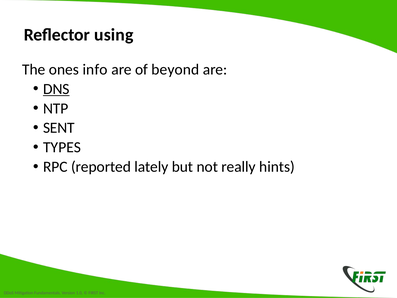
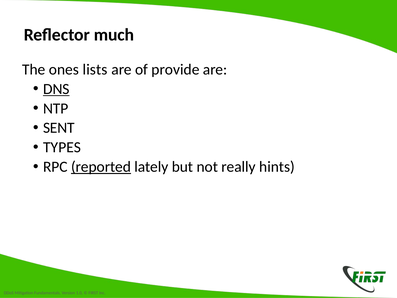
using: using -> much (114, 35)
info: info -> lists (95, 69)
beyond: beyond -> provide (175, 69)
reported underline: none -> present (101, 167)
